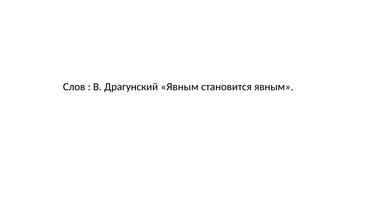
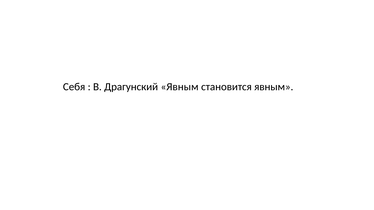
Слов: Слов -> Себя (74, 87)
